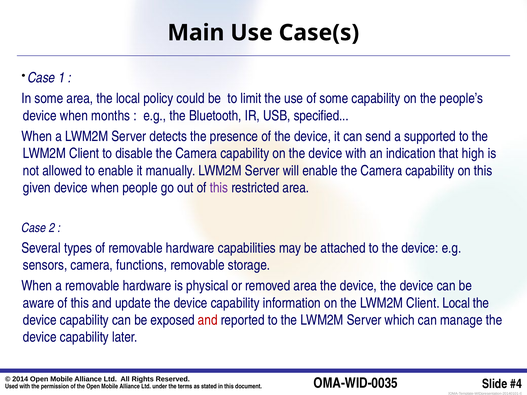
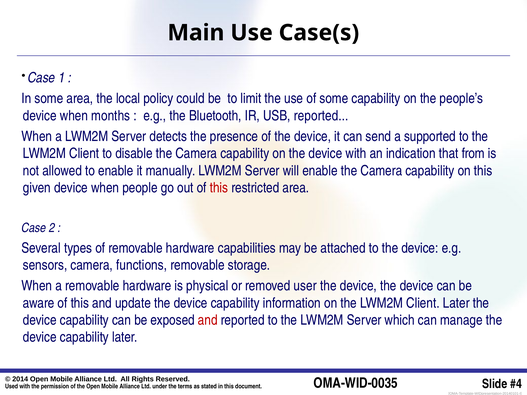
USB specified: specified -> reported (321, 116)
high: high -> from (473, 154)
this colour: purple -> red (219, 188)
removed area: area -> user (305, 286)
Client Local: Local -> Later (456, 303)
